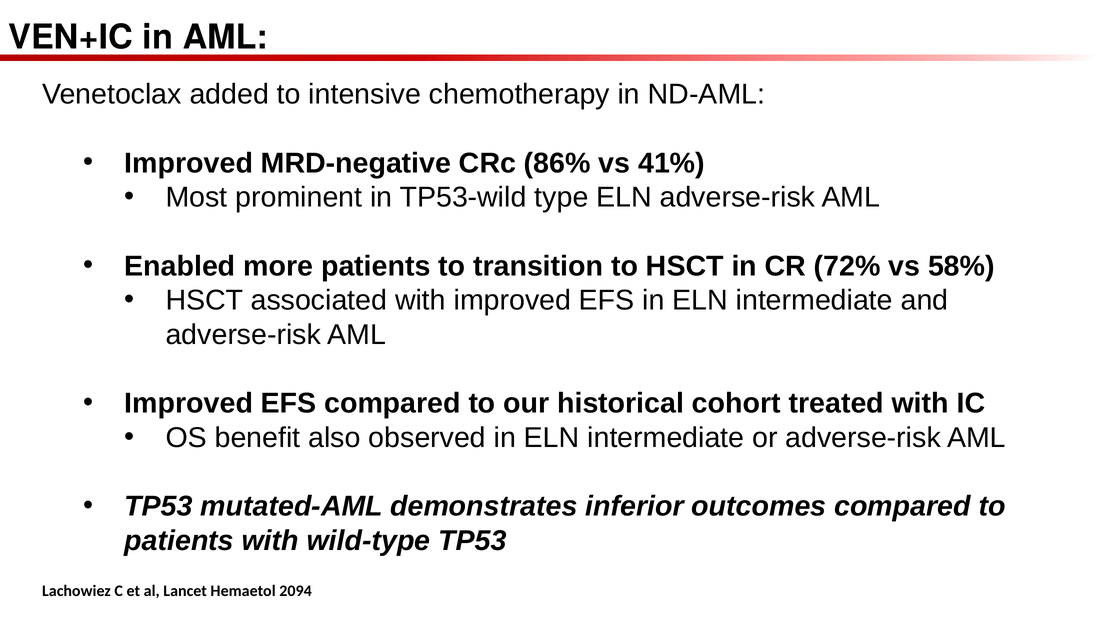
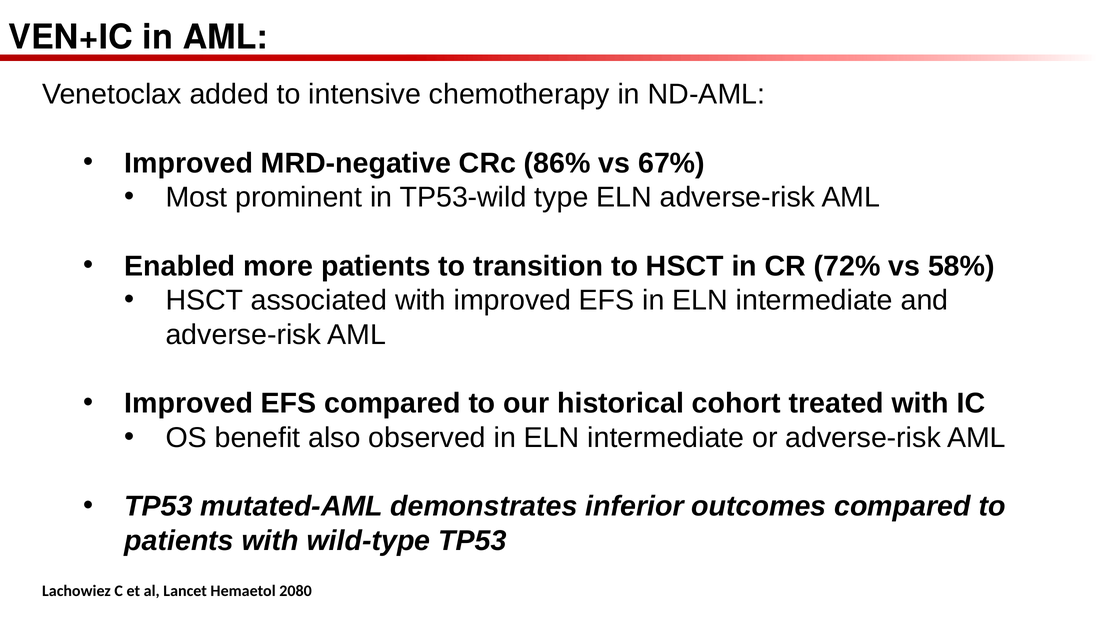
41%: 41% -> 67% (672, 163)
2094: 2094 -> 2080 (296, 591)
